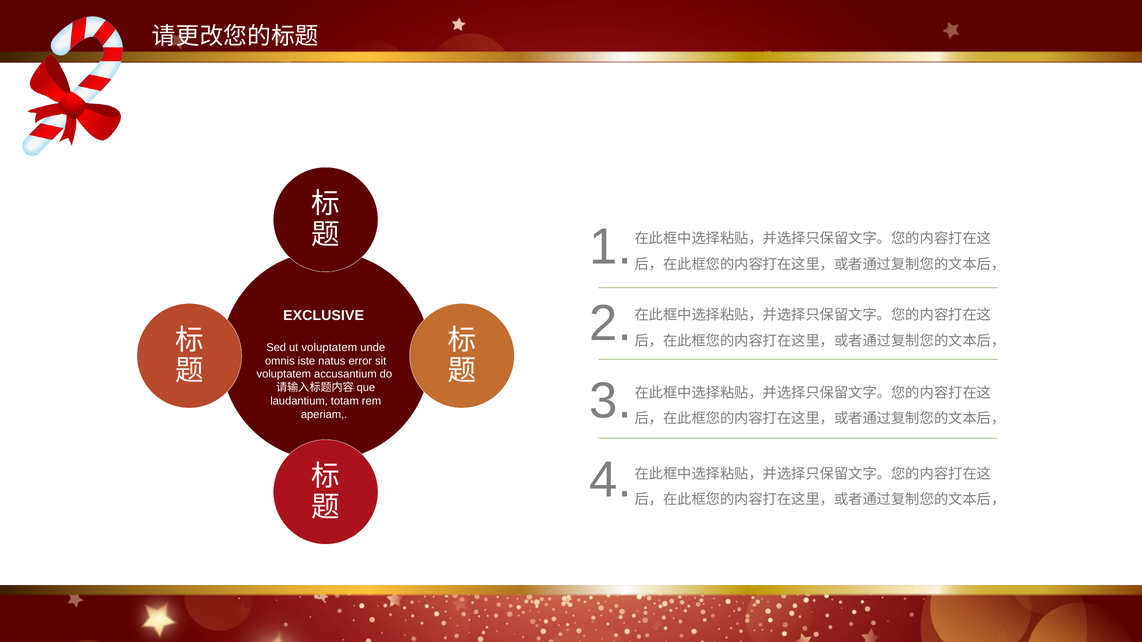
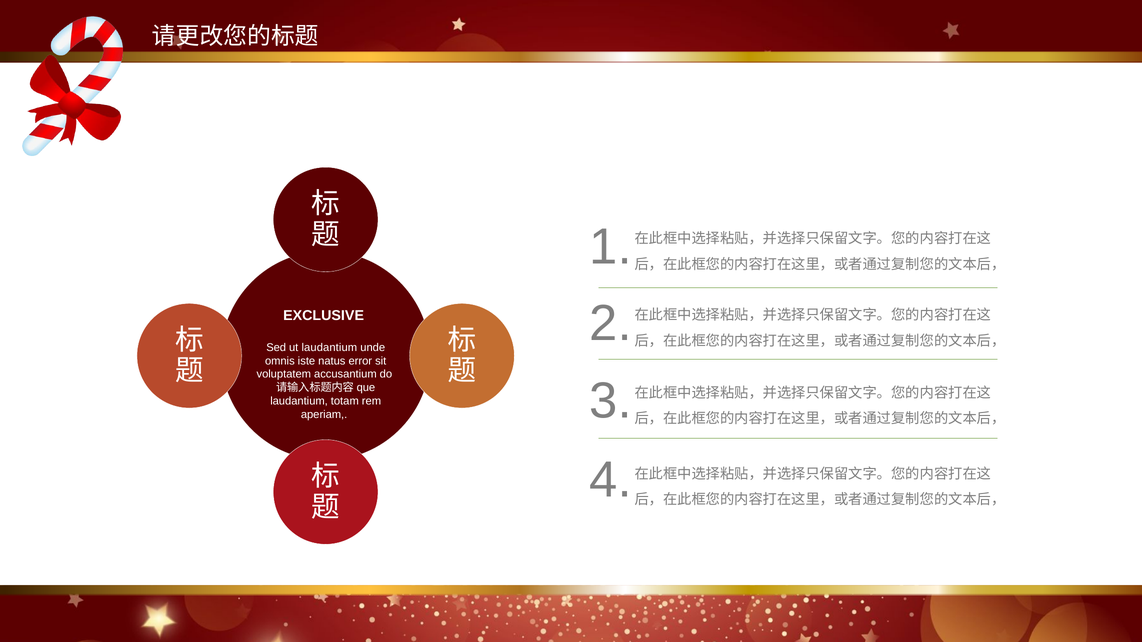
ut voluptatem: voluptatem -> laudantium (329, 348)
